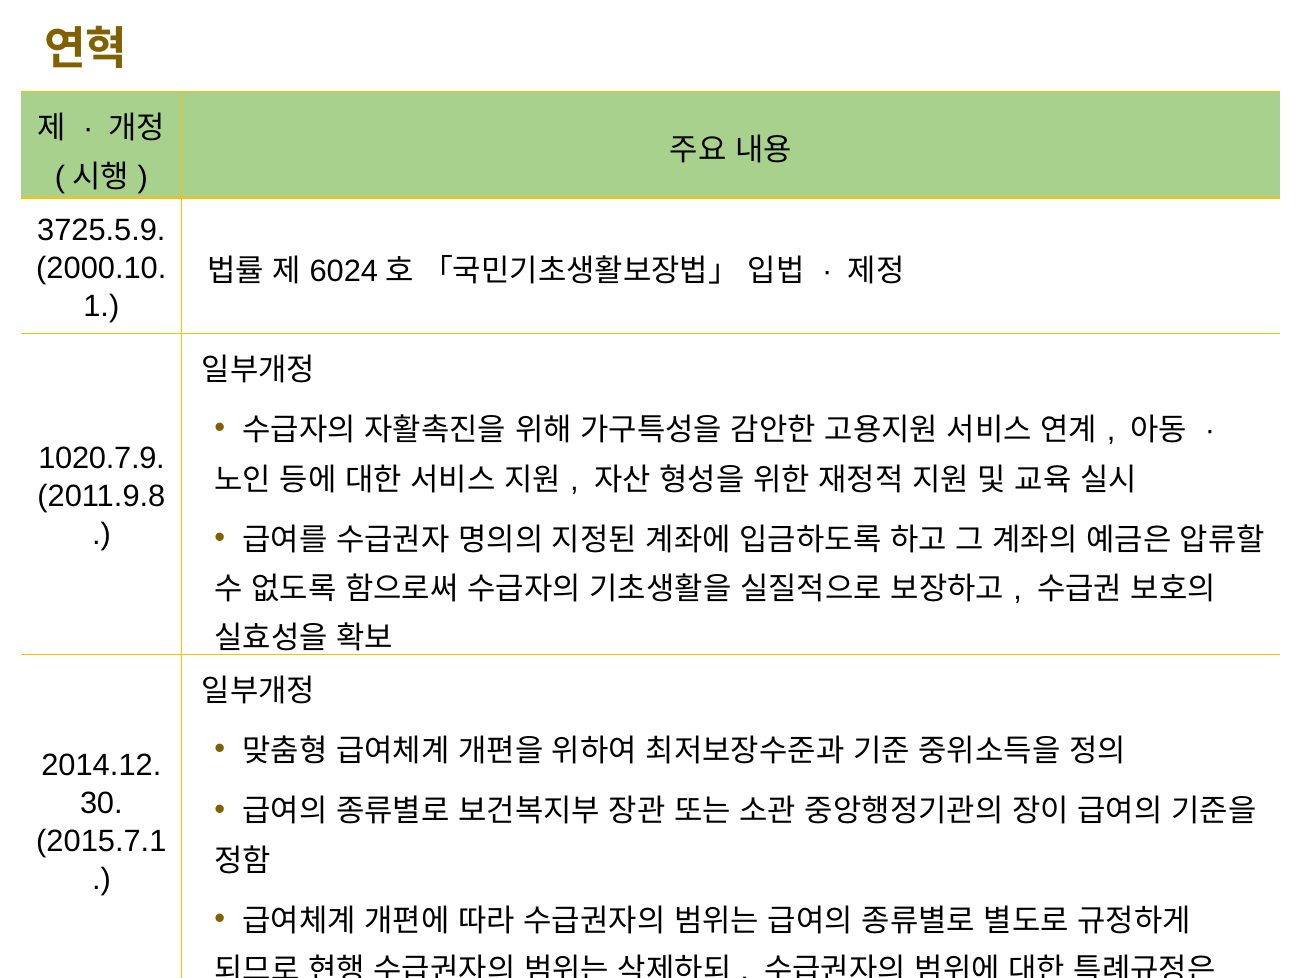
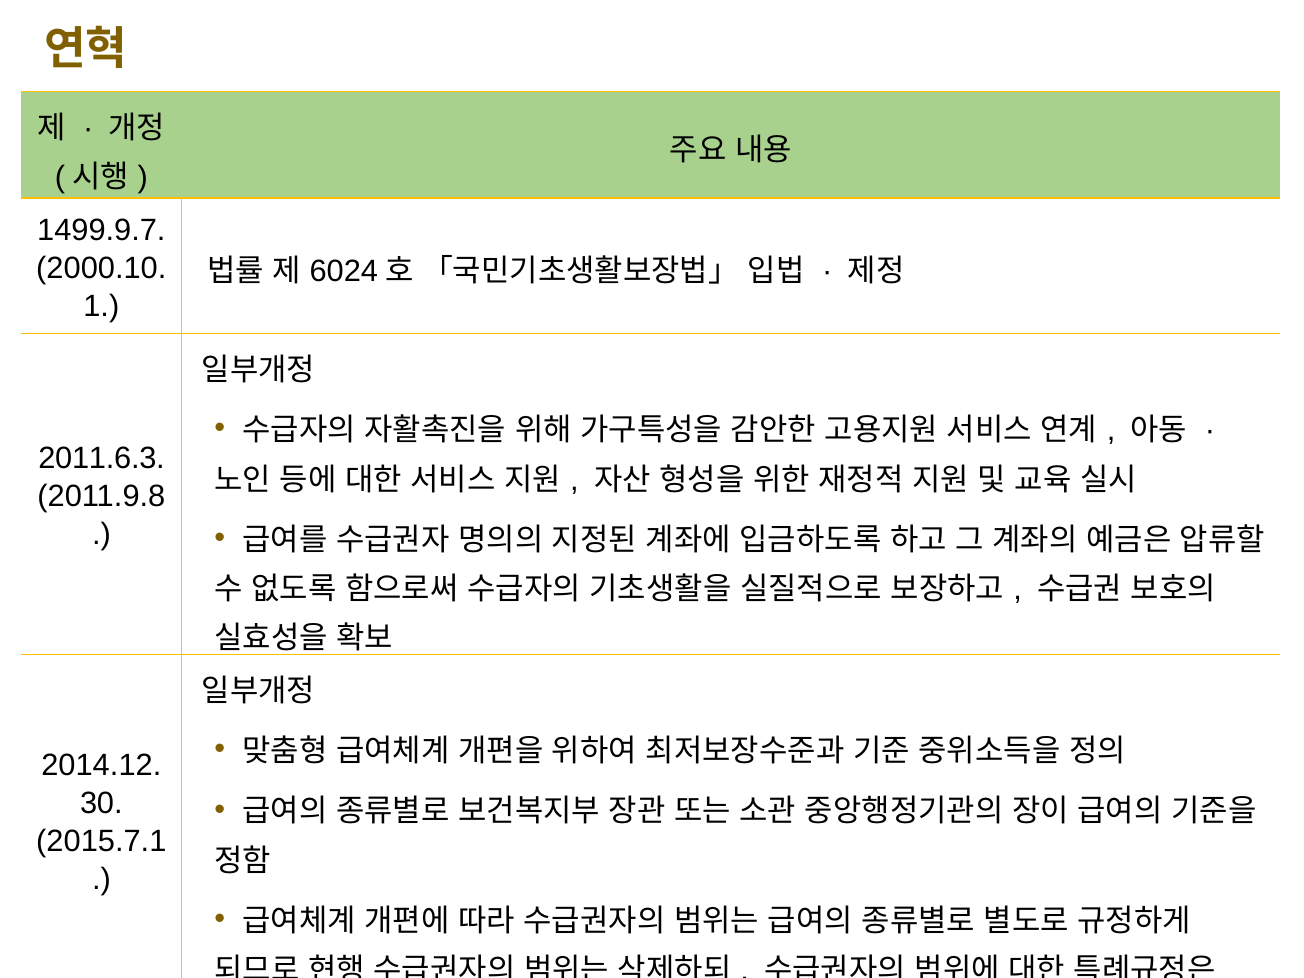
3725.5.9: 3725.5.9 -> 1499.9.7 (101, 230)
1020.7.9: 1020.7.9 -> 2011.6.3 (102, 458)
